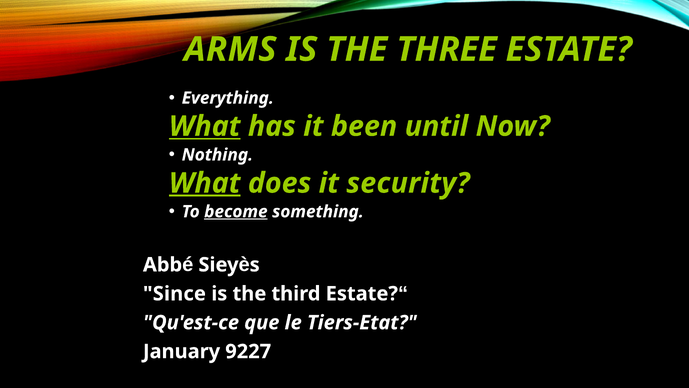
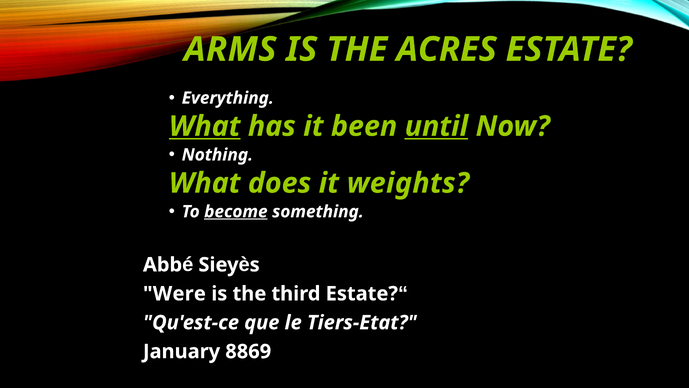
THREE: THREE -> ACRES (447, 49)
until underline: none -> present (436, 126)
What underline: present -> none (205, 183)
security: security -> weights (408, 183)
Since: Since -> Were (174, 293)
9227: 9227 -> 8869 (248, 351)
